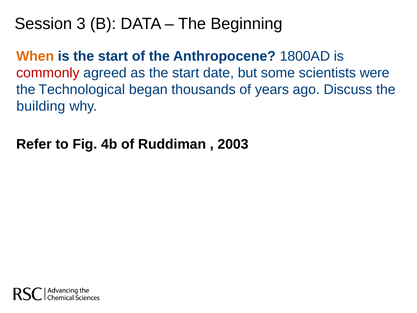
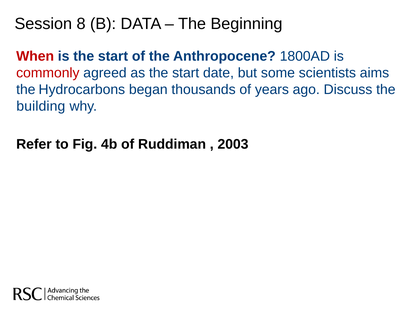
3: 3 -> 8 (81, 24)
When colour: orange -> red (35, 56)
were: were -> aims (374, 73)
Technological: Technological -> Hydrocarbons (82, 89)
